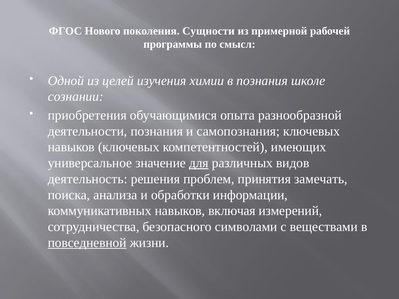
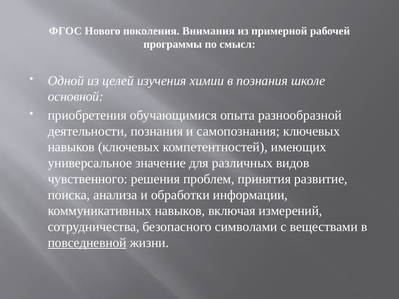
Сущности: Сущности -> Внимания (209, 31)
сознании: сознании -> основной (76, 97)
для underline: present -> none (199, 163)
деятельность: деятельность -> чувственного (88, 179)
замечать: замечать -> развитие (321, 179)
